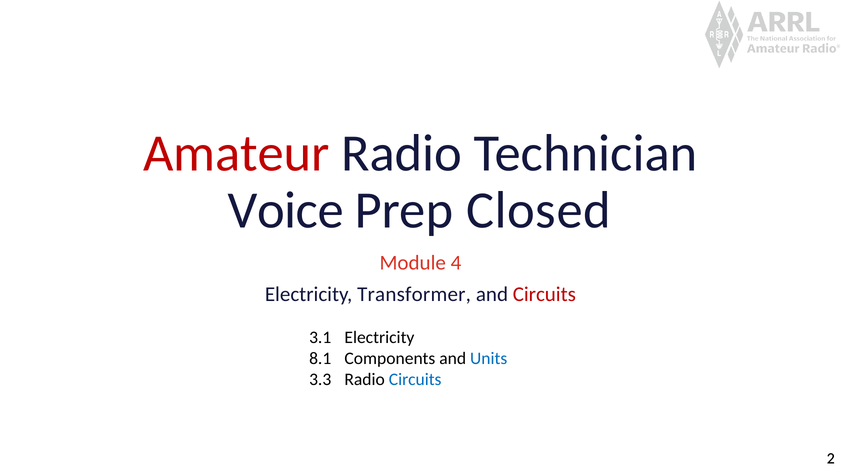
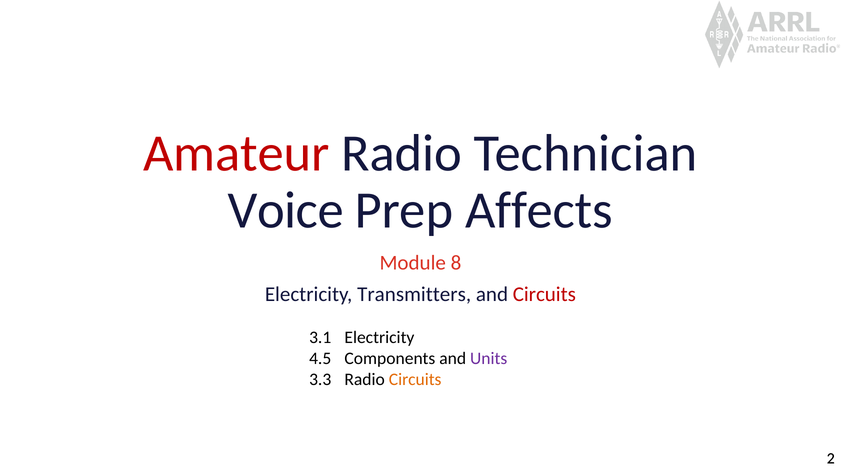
Closed: Closed -> Affects (539, 210)
4: 4 -> 8 (456, 263)
Transformer: Transformer -> Transmitters (414, 294)
8.1: 8.1 -> 4.5 (320, 359)
Units colour: blue -> purple (489, 359)
Circuits colour: blue -> orange (415, 380)
